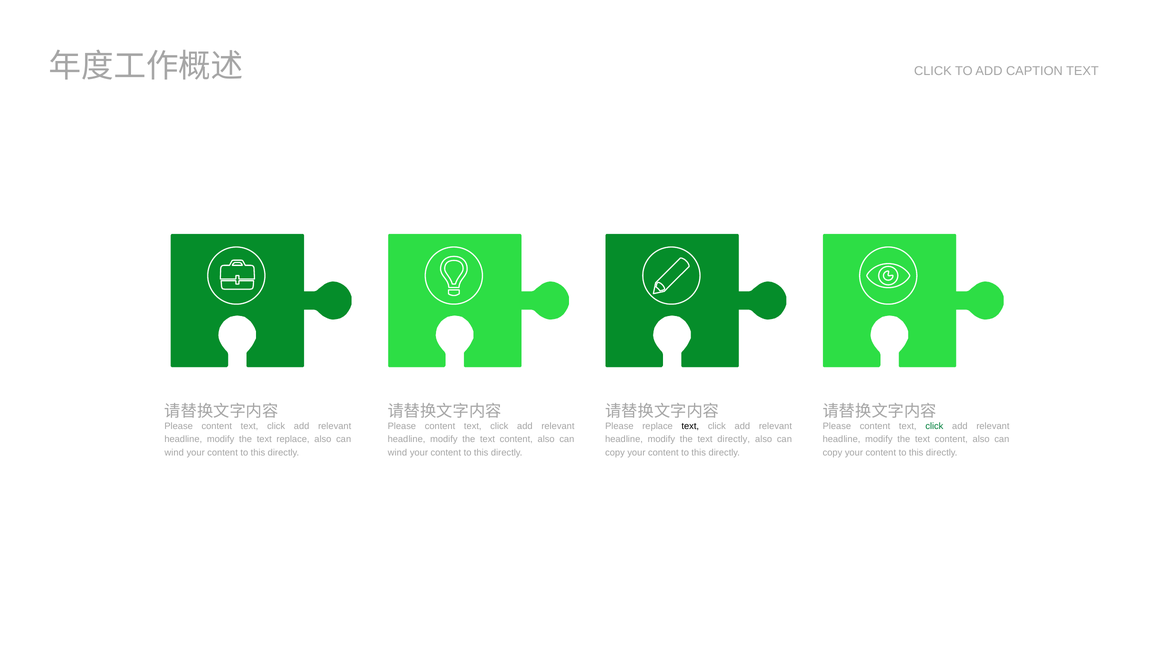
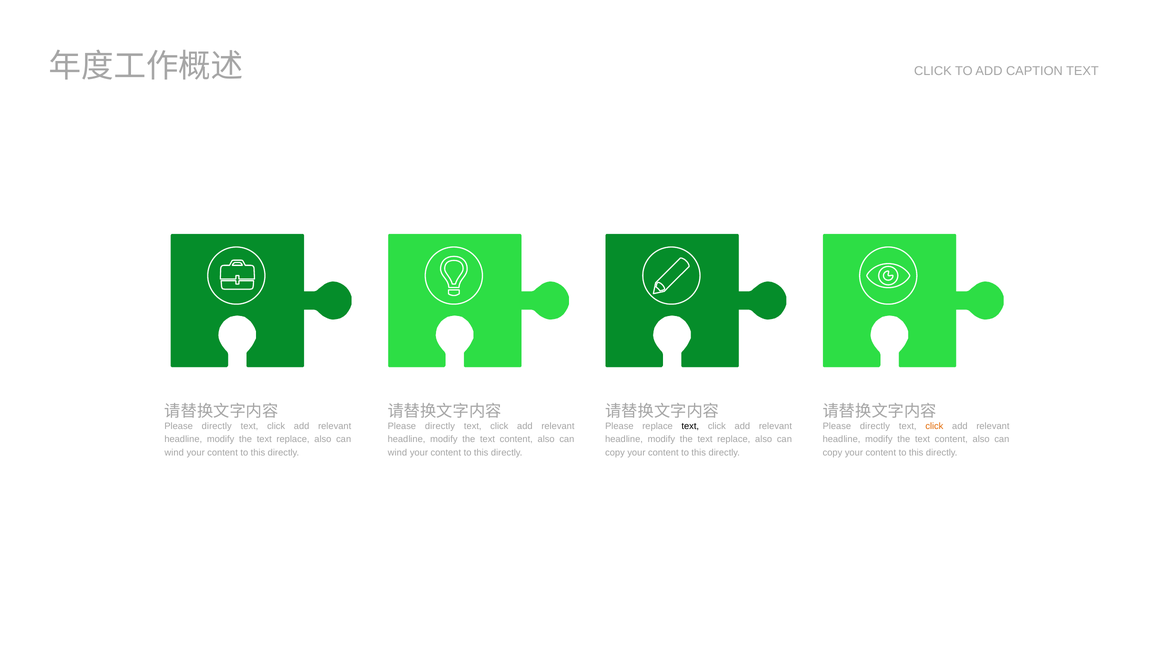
content: content -> directly (217, 426)
content: content -> directly (440, 426)
content: content -> directly (875, 426)
click colour: green -> orange (934, 426)
directly: directly -> replace (734, 440)
